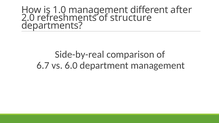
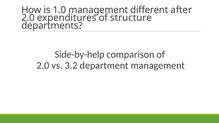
refreshments: refreshments -> expenditures (67, 18)
Side-by-real: Side-by-real -> Side-by-help (80, 55)
6.7: 6.7 -> 2.0 (43, 65)
6.0: 6.0 -> 3.2 (71, 65)
